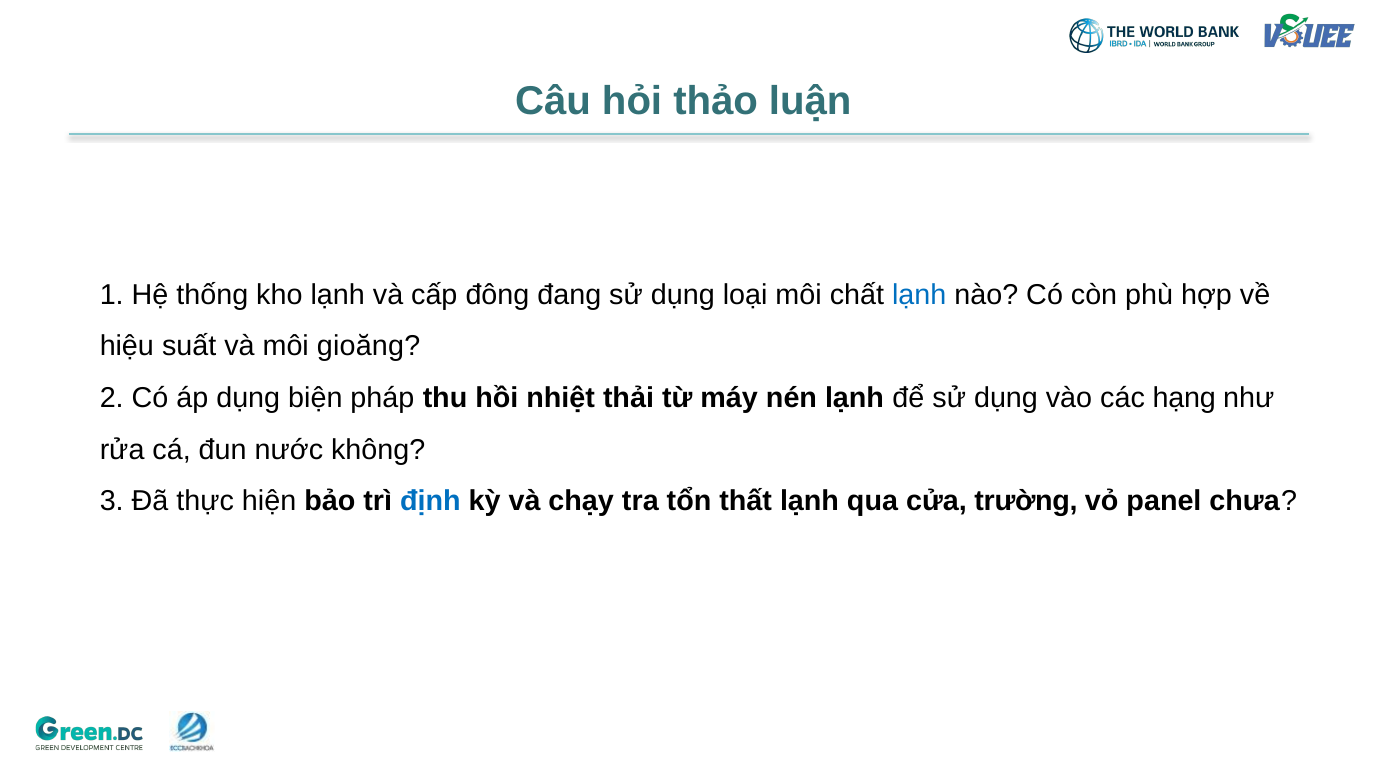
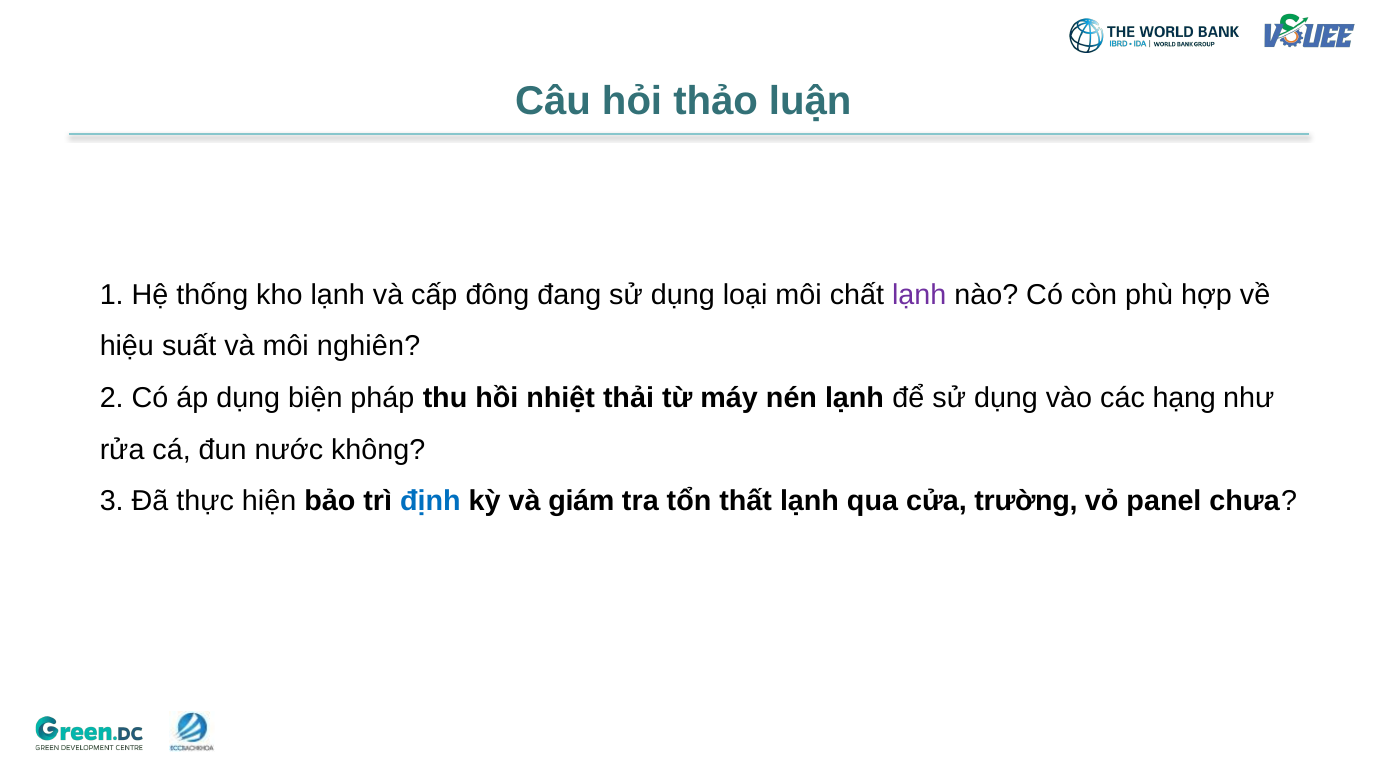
lạnh colour: blue -> purple (919, 295)
gioăng: gioăng -> nghiên (369, 347)
chạy: chạy -> giám (581, 502)
